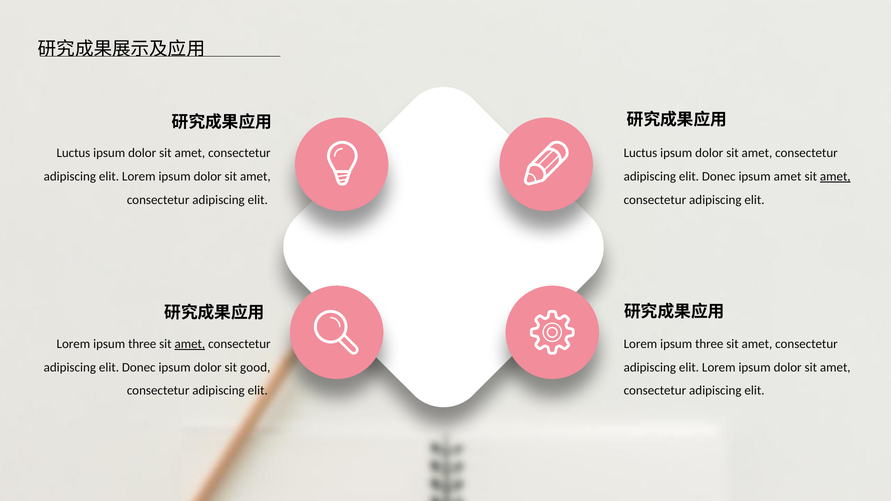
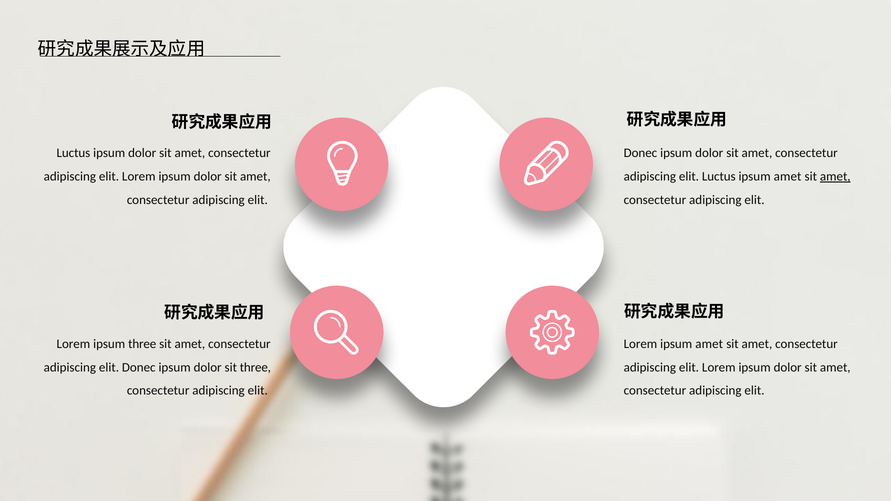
Luctus: Luctus -> Donec (640, 153)
Donec: Donec -> Luctus (719, 177)
amet underline: present -> none (190, 344)
three: three -> amet (709, 344)
sit good: good -> three (255, 367)
